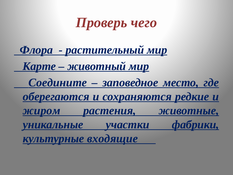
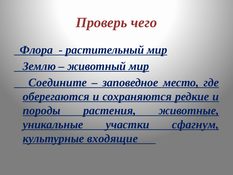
Карте: Карте -> Землю (39, 66)
жиром: жиром -> породы (42, 110)
фабрики: фабрики -> сфагнум (195, 124)
